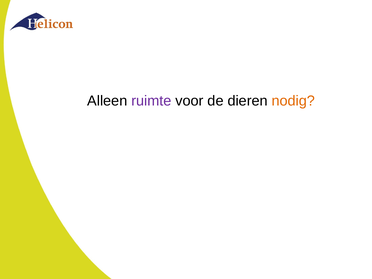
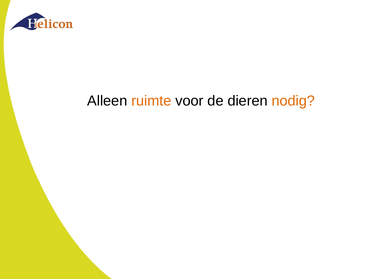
ruimte colour: purple -> orange (151, 101)
